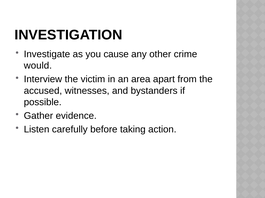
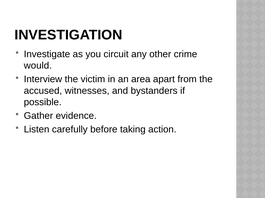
cause: cause -> circuit (116, 54)
